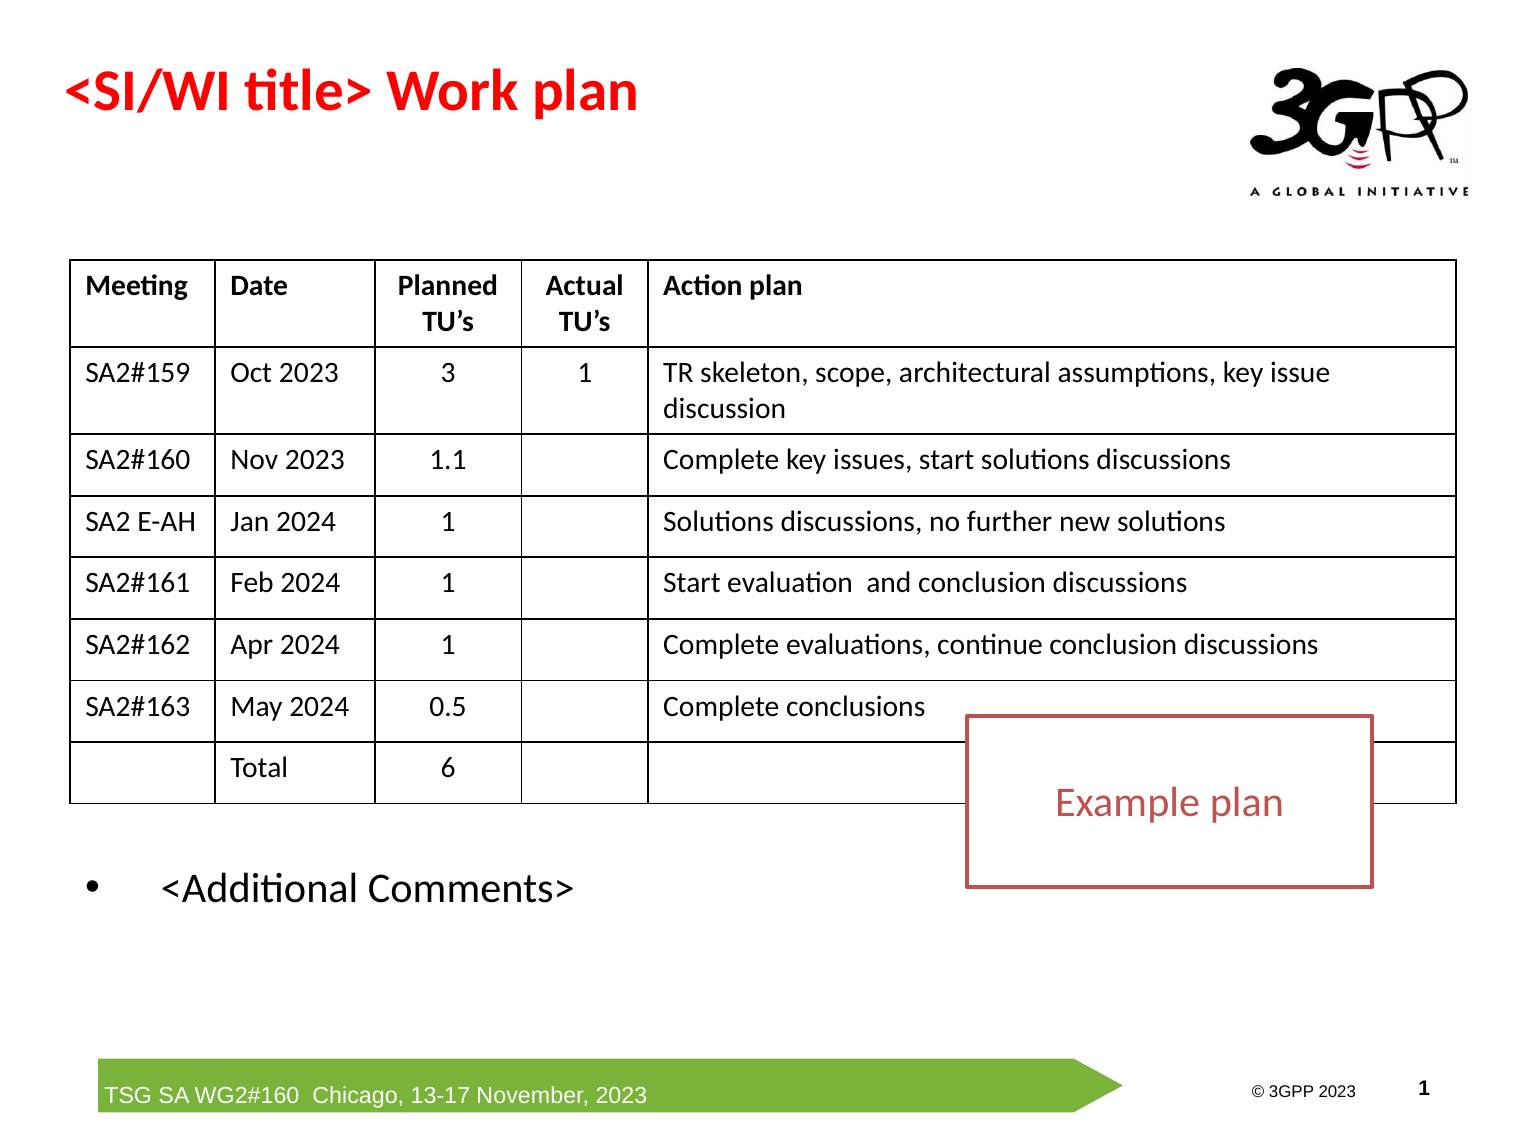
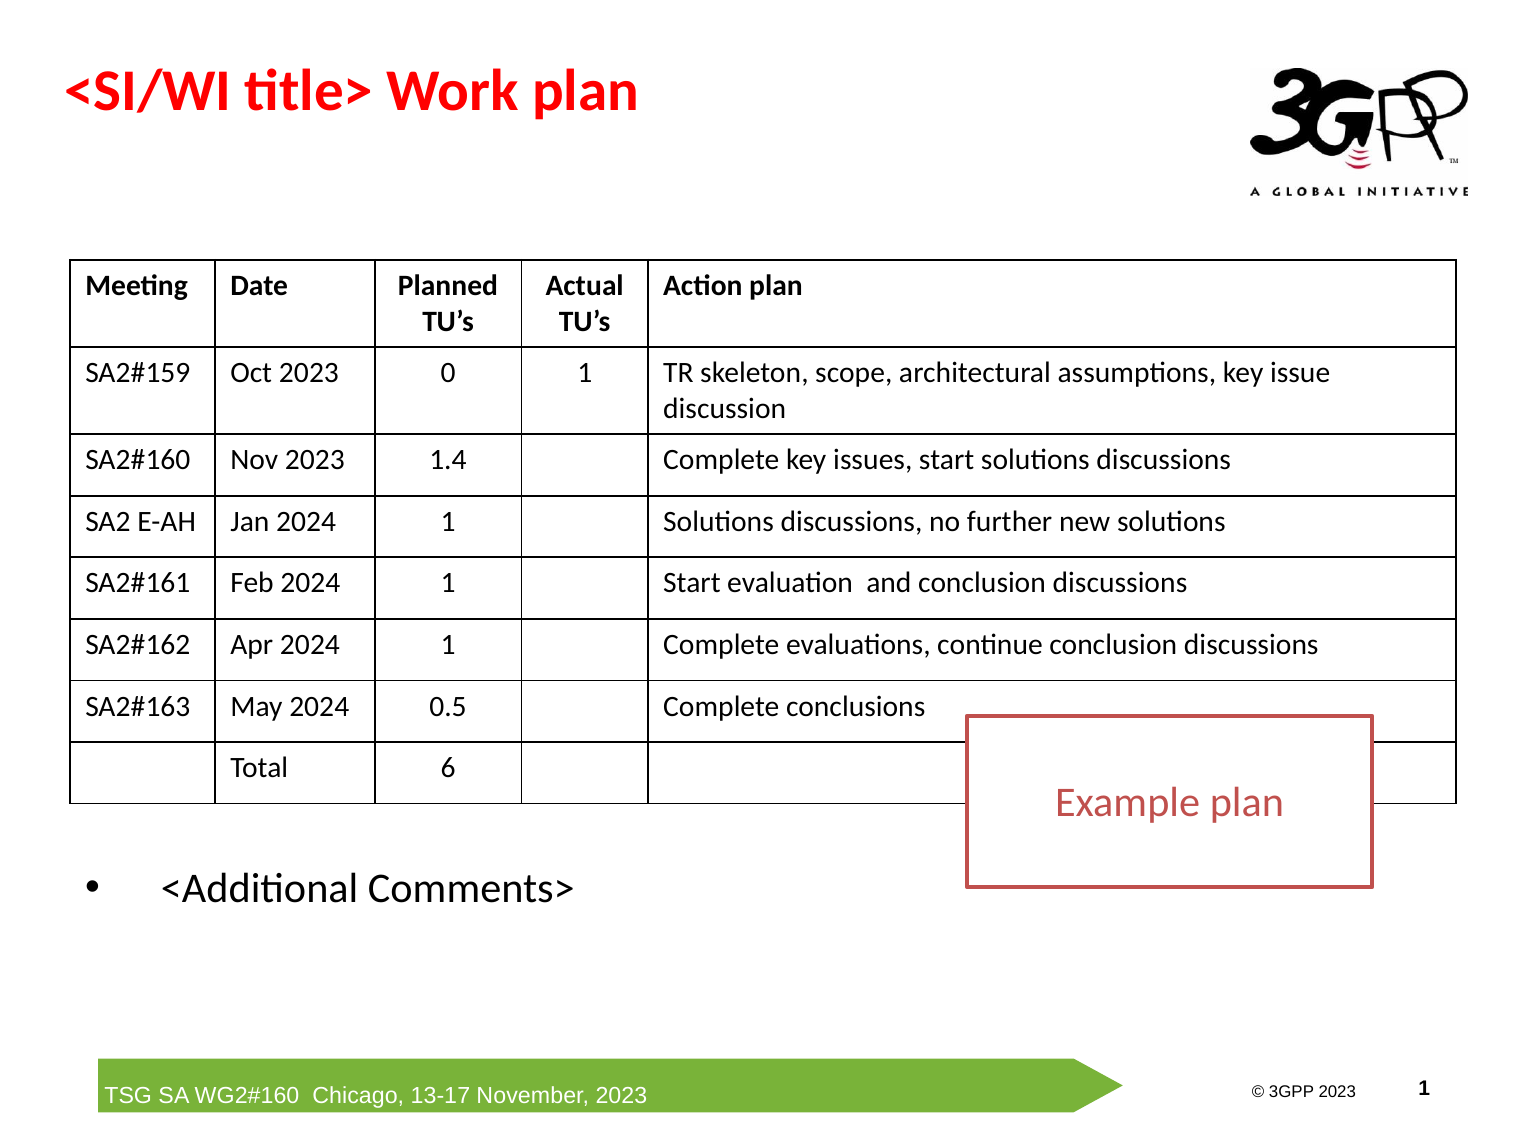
3: 3 -> 0 (448, 373)
1.1: 1.1 -> 1.4 (448, 460)
